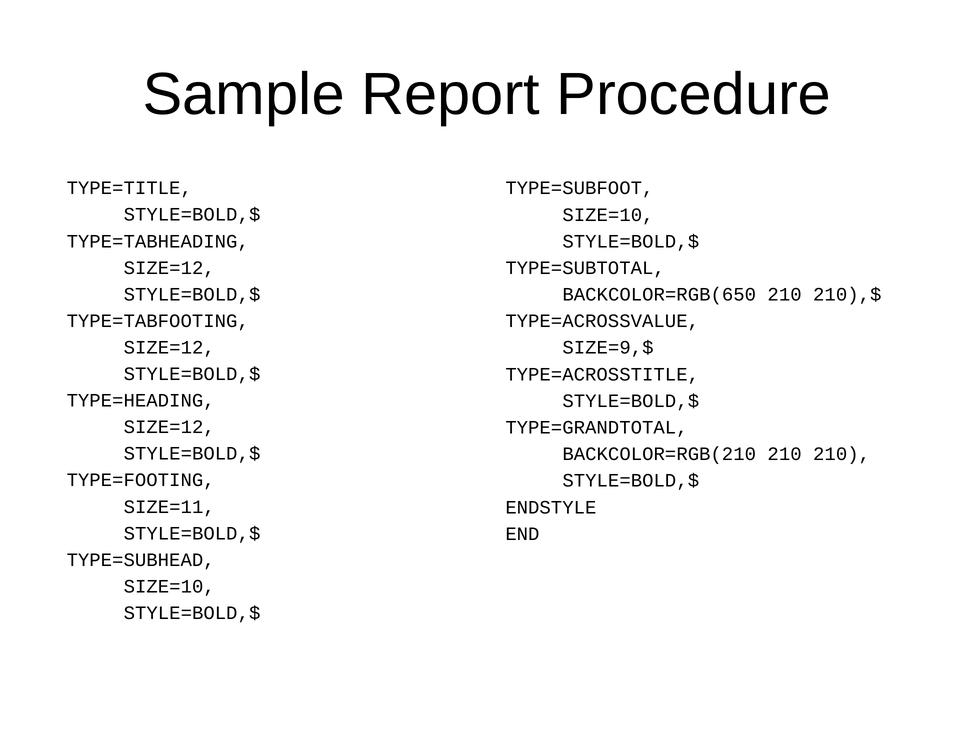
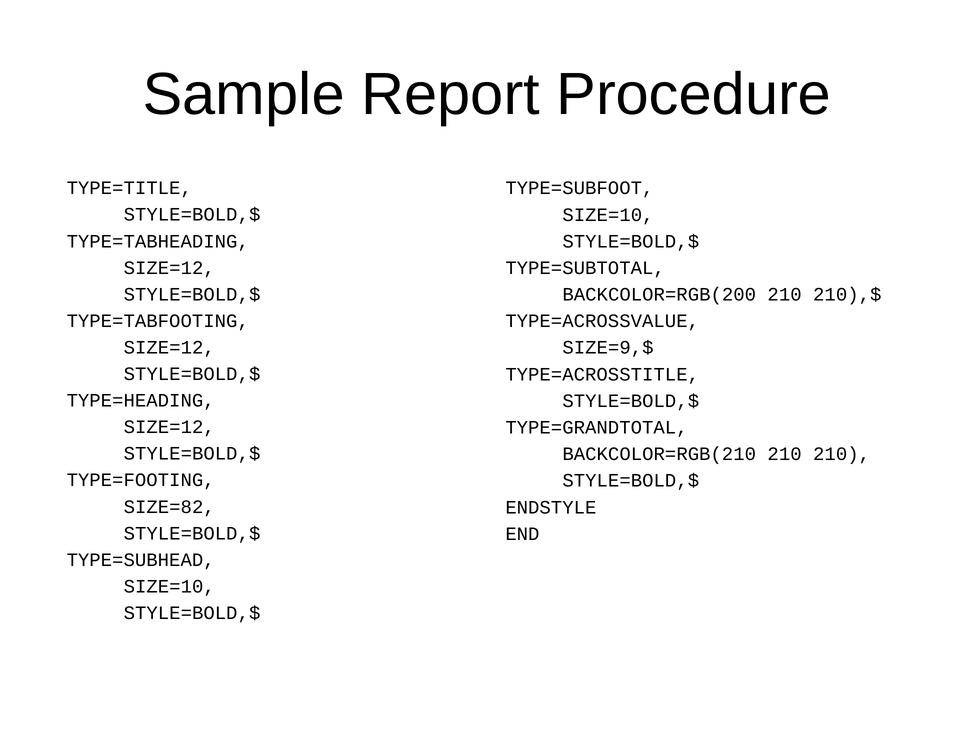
BACKCOLOR=RGB(650: BACKCOLOR=RGB(650 -> BACKCOLOR=RGB(200 (659, 295)
SIZE=11: SIZE=11 -> SIZE=82 (169, 507)
